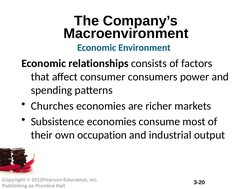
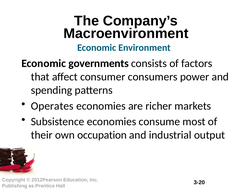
relationships: relationships -> governments (99, 63)
Churches: Churches -> Operates (52, 106)
